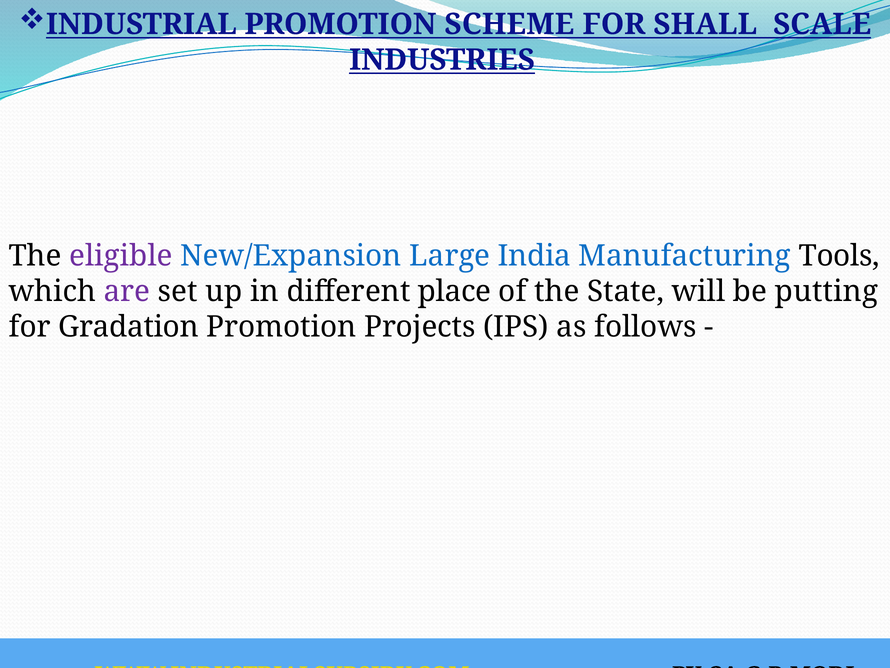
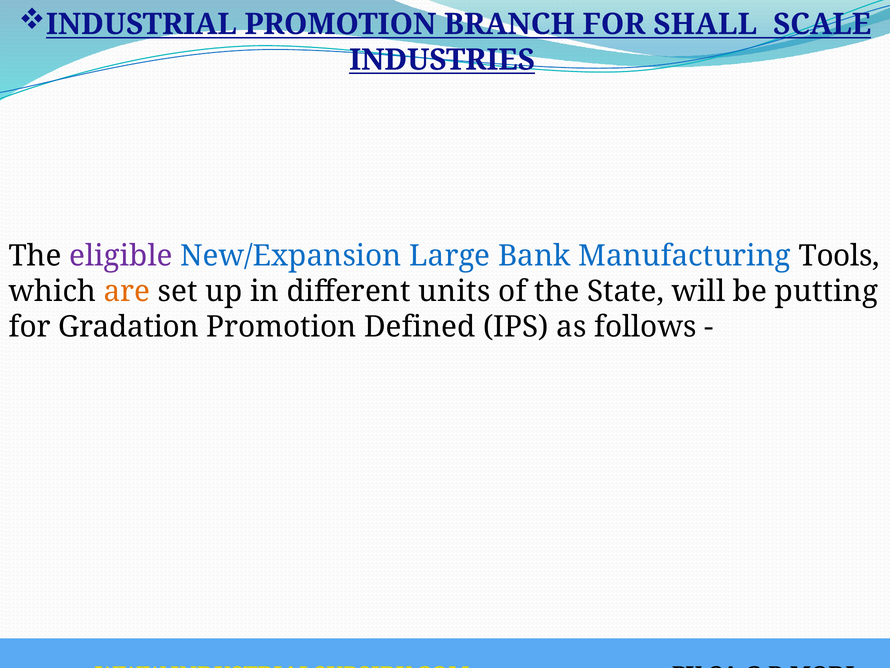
SCHEME: SCHEME -> BRANCH (509, 24)
India: India -> Bank (534, 256)
are colour: purple -> orange (127, 291)
place: place -> units (454, 291)
Projects: Projects -> Defined (420, 327)
